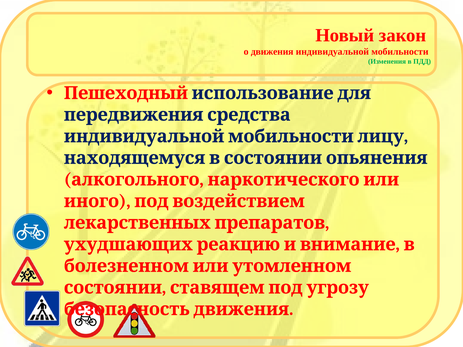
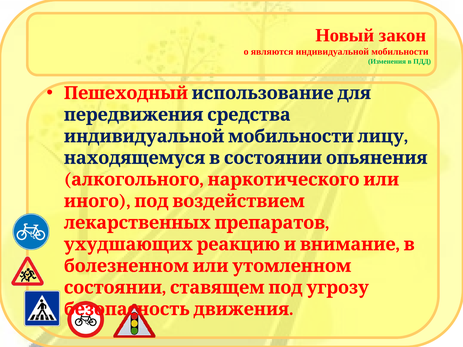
движения: движения -> являются (272, 52)
